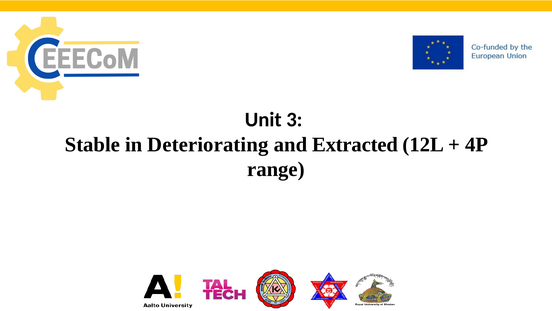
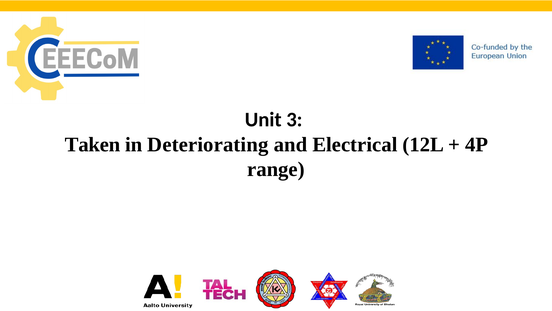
Stable: Stable -> Taken (93, 144)
Extracted: Extracted -> Electrical (355, 144)
